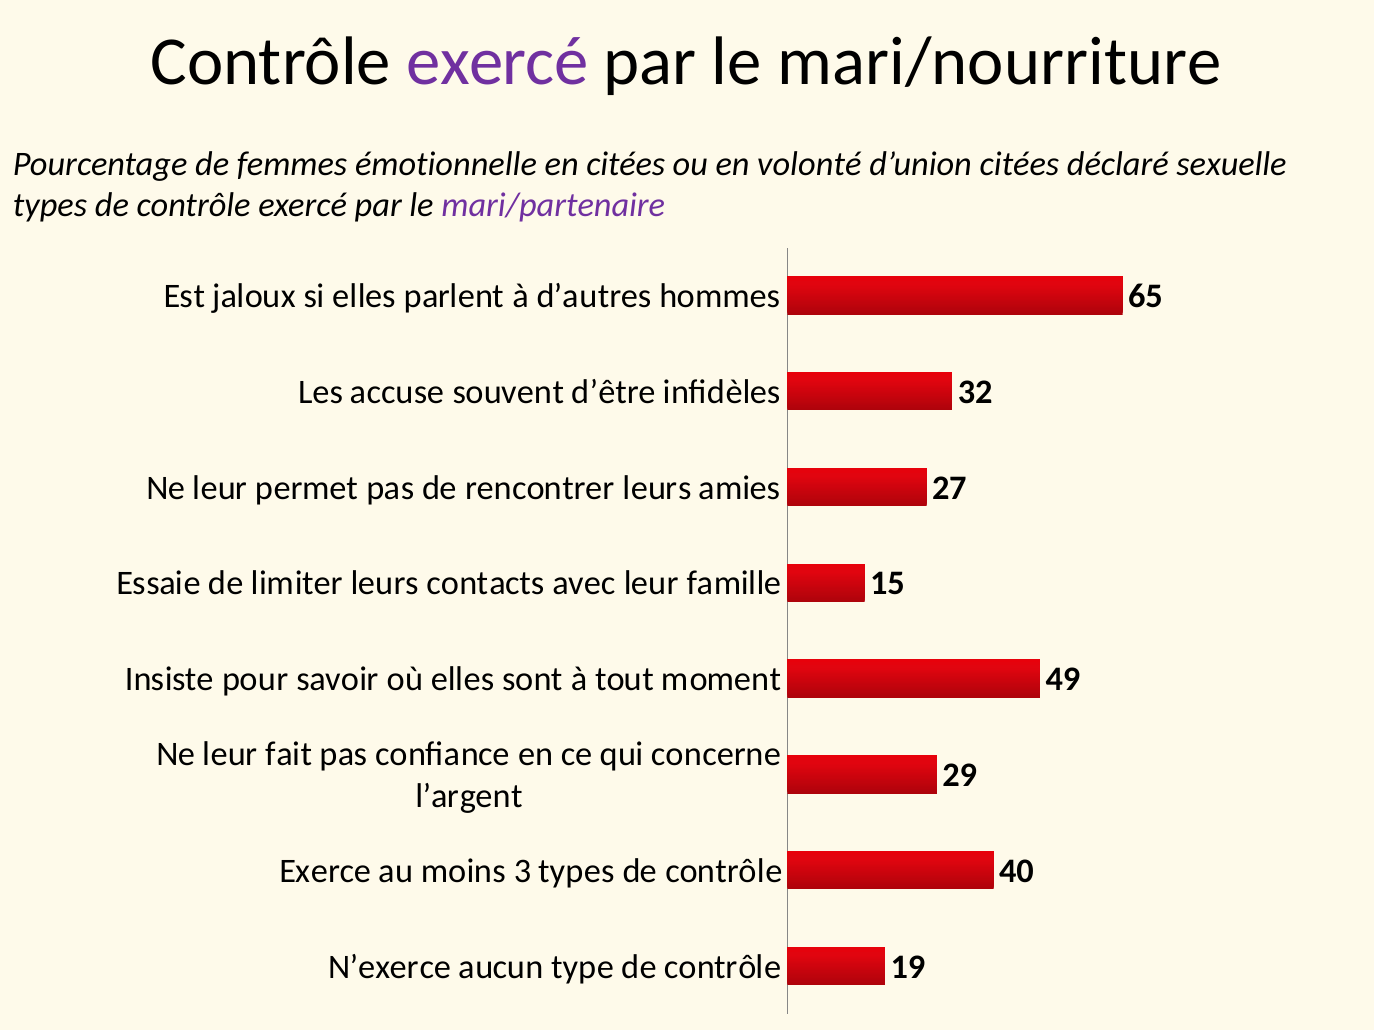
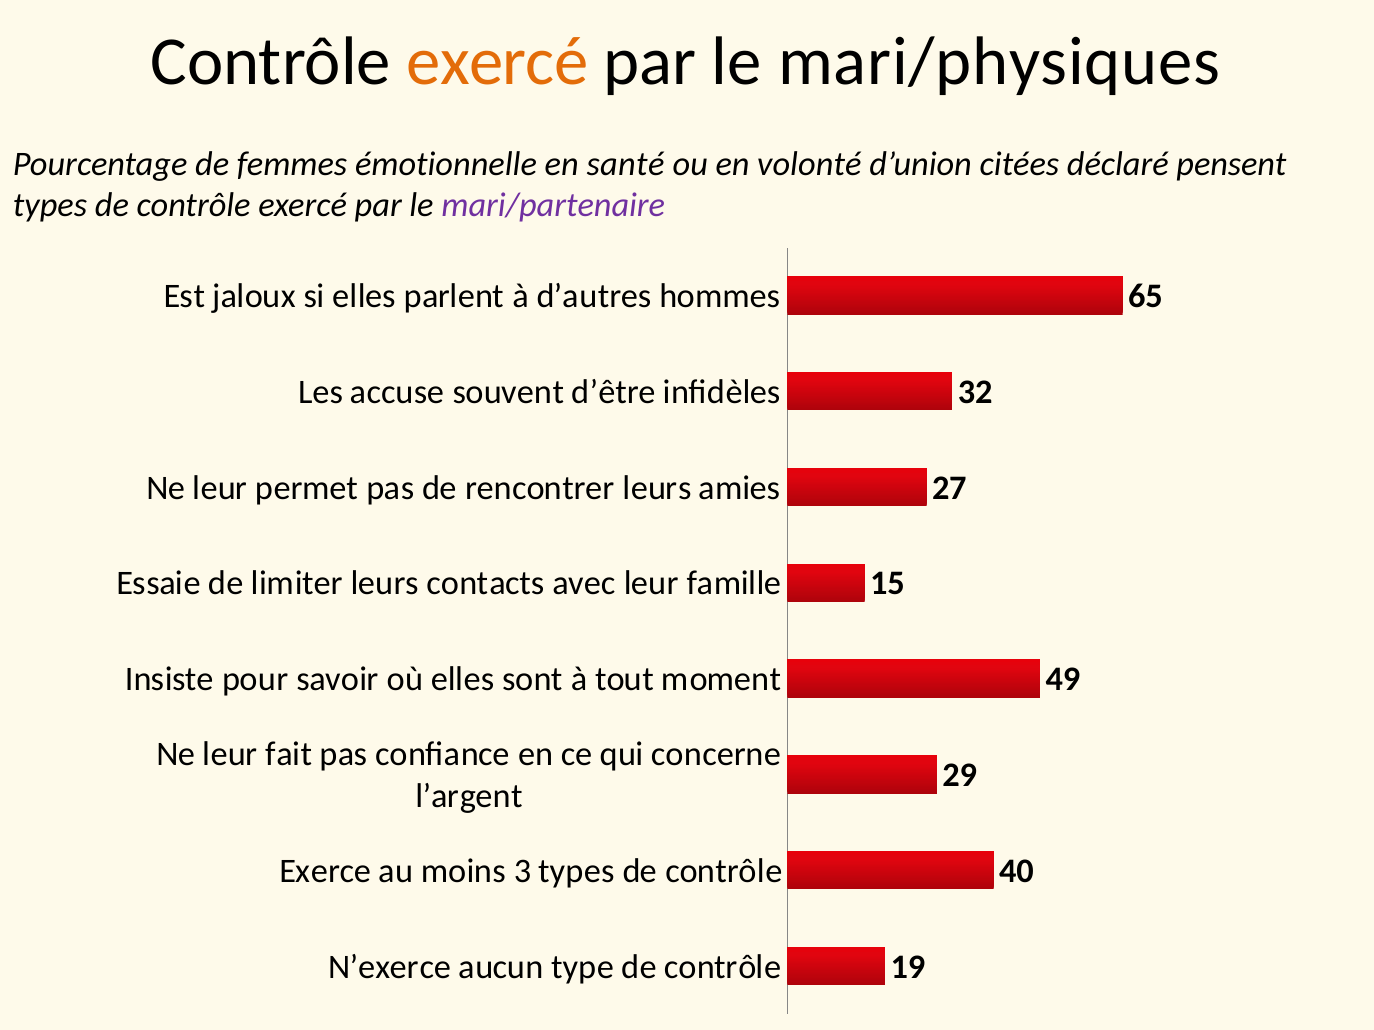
exercé colour: purple -> orange (497, 62)
mari/nourriture: mari/nourriture -> mari/physiques (999, 62)
en citées: citées -> santé (625, 164)
sexuelle: sexuelle -> pensent (1231, 164)
